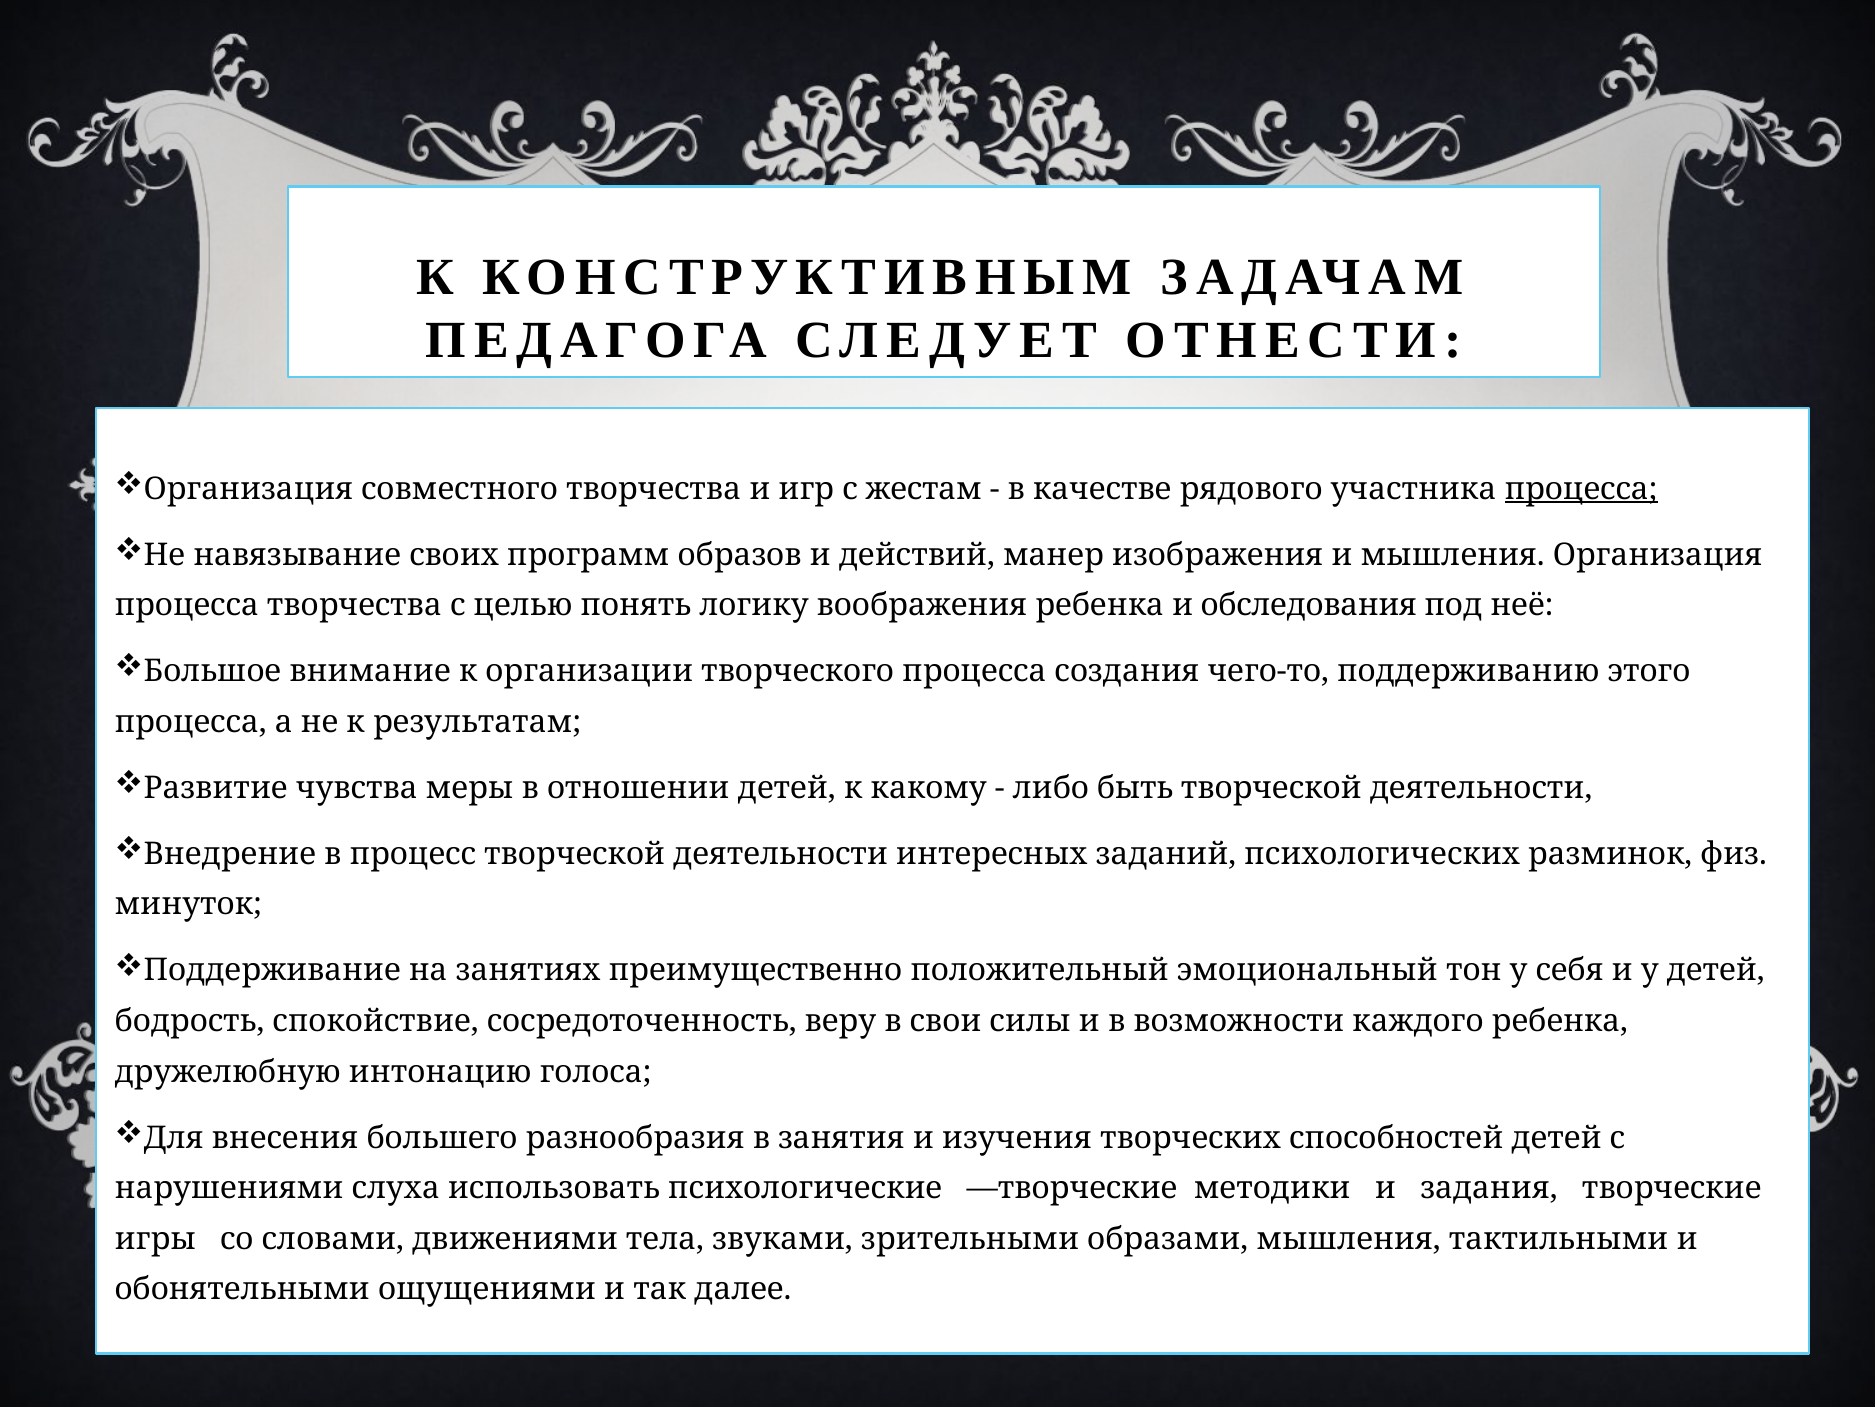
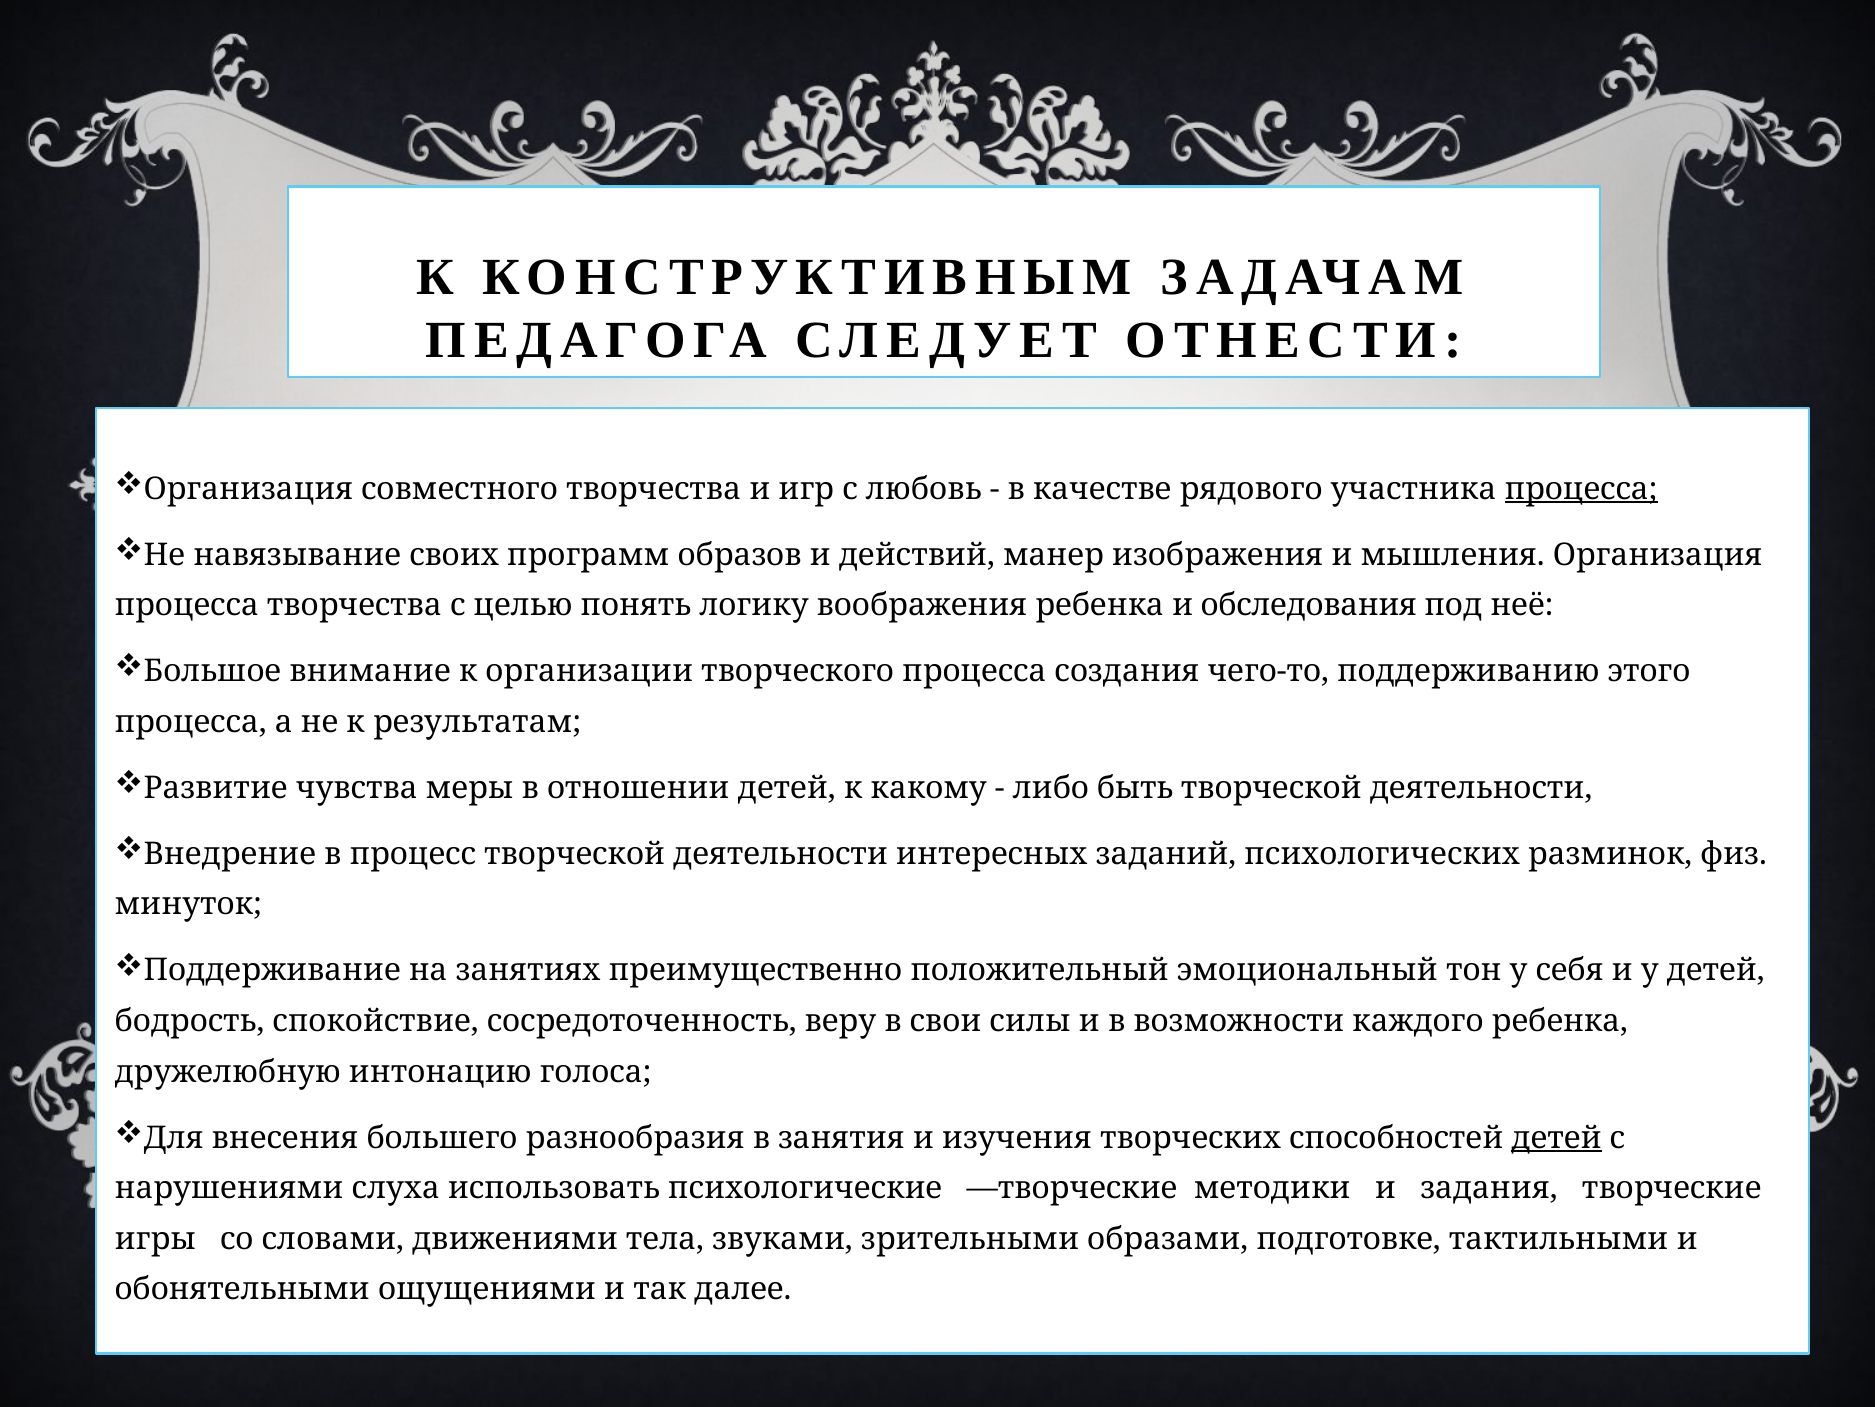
жестам: жестам -> любовь (924, 488)
детей underline: none -> present (1557, 1137)
образами мышления: мышления -> подготовке (1349, 1238)
